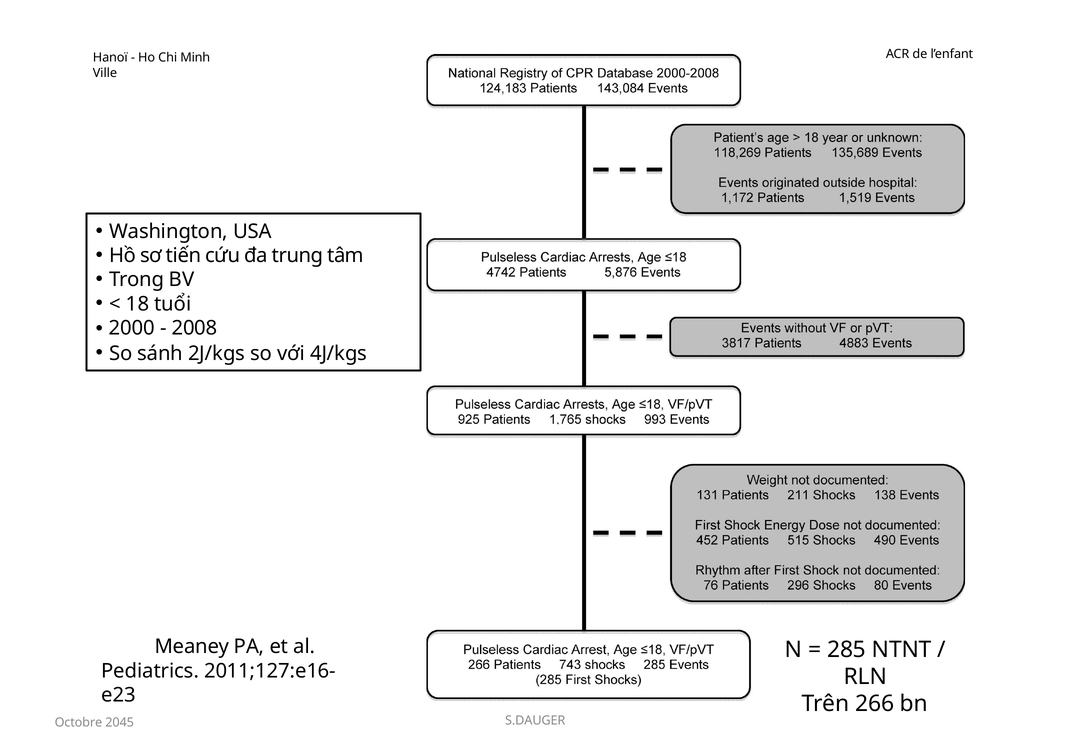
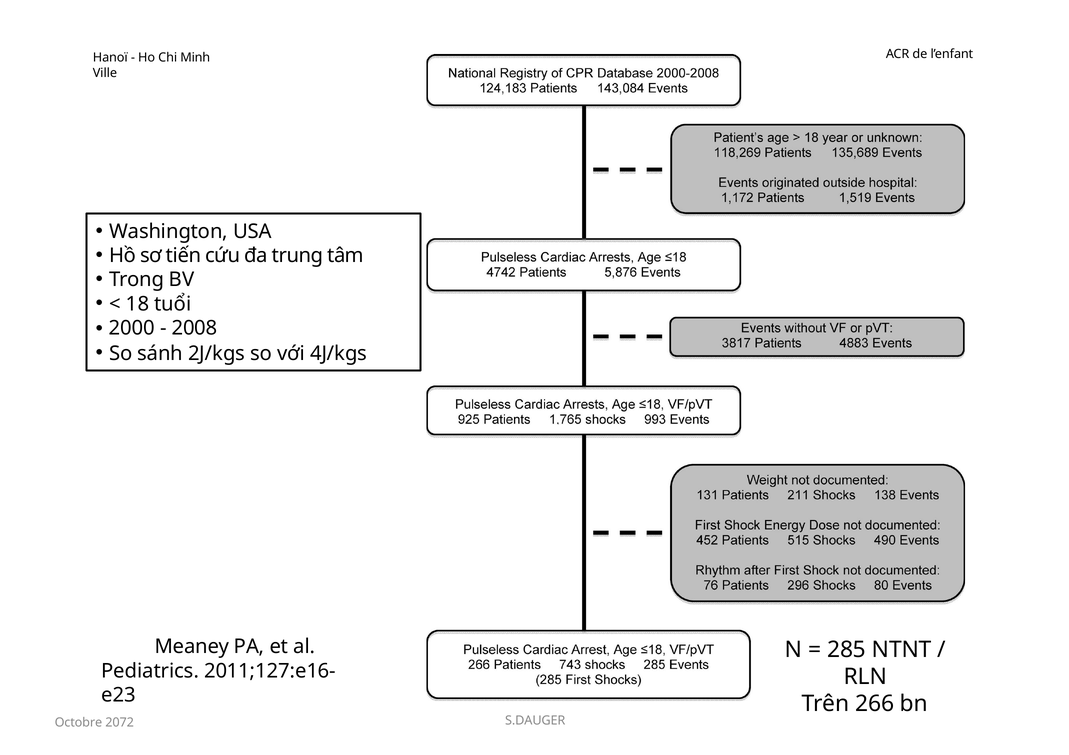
2045: 2045 -> 2072 (120, 723)
